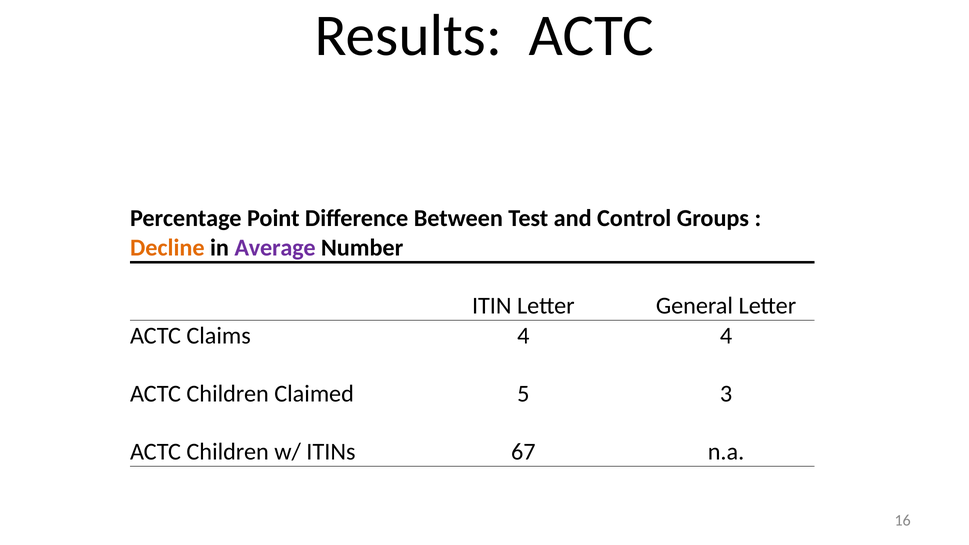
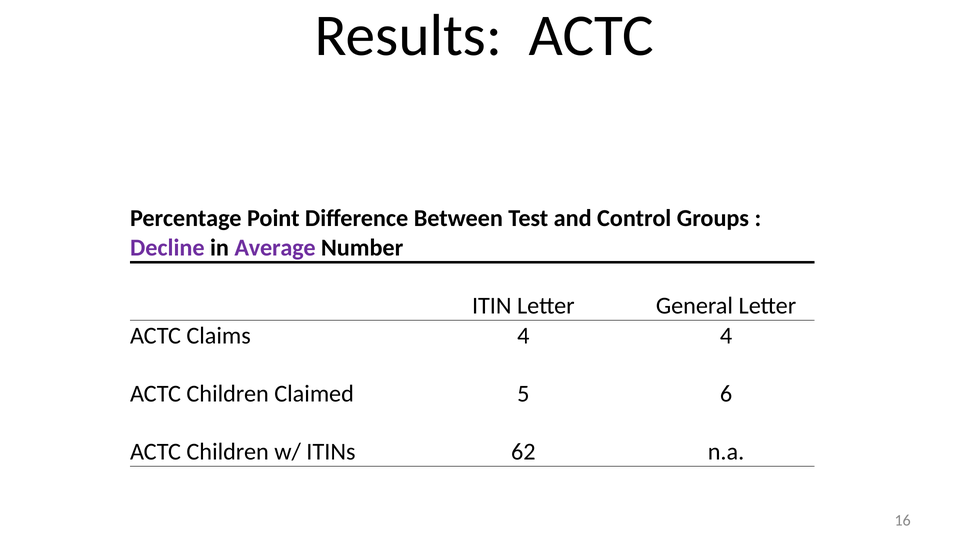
Decline colour: orange -> purple (167, 248)
3: 3 -> 6 (726, 394)
67: 67 -> 62 (523, 452)
